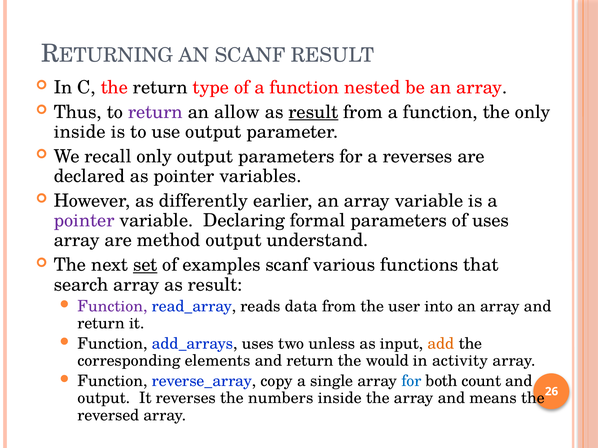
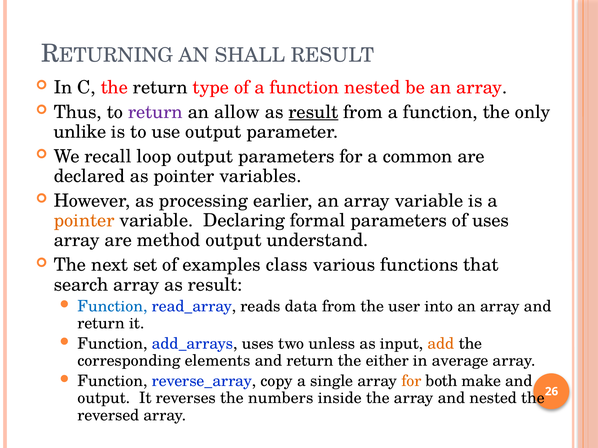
AN SCANF: SCANF -> SHALL (250, 55)
inside: inside -> unlike (80, 132)
recall only: only -> loop (154, 157)
a reverses: reverses -> common (418, 157)
differently: differently -> processing (203, 201)
pointer colour: purple -> orange (84, 221)
set underline: present -> none (145, 265)
examples scanf: scanf -> class (287, 265)
Function colour: purple -> blue (113, 307)
would: would -> either (387, 361)
activity: activity -> average (460, 361)
for colour: blue -> orange (411, 382)
count: count -> make (481, 382)
and means: means -> nested (493, 399)
